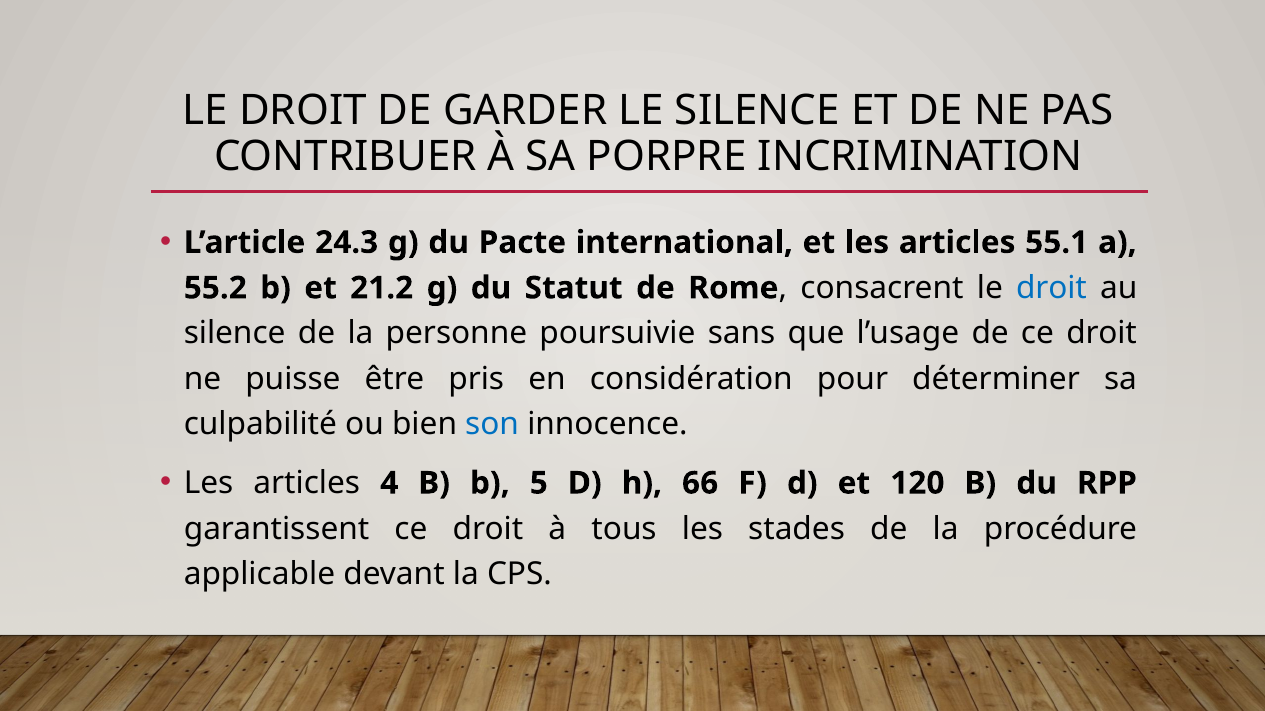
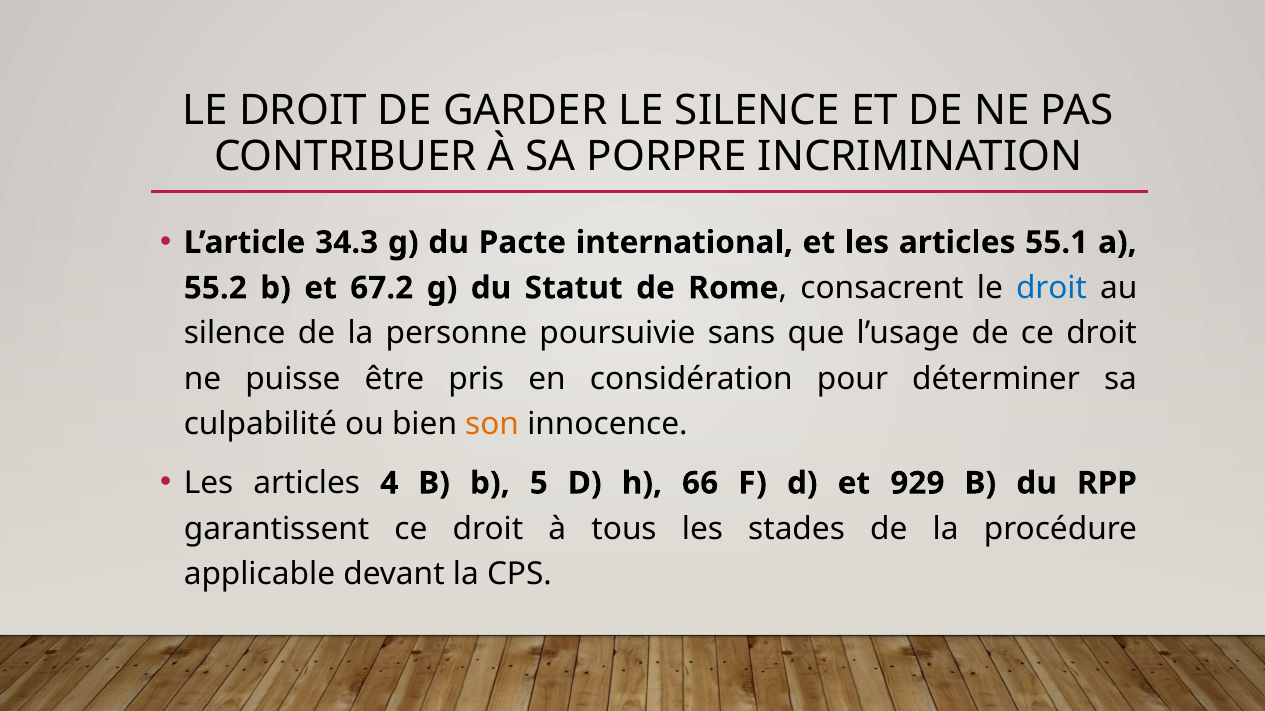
24.3: 24.3 -> 34.3 (347, 243)
21.2: 21.2 -> 67.2 (382, 288)
son colour: blue -> orange (492, 425)
120: 120 -> 929 (917, 484)
